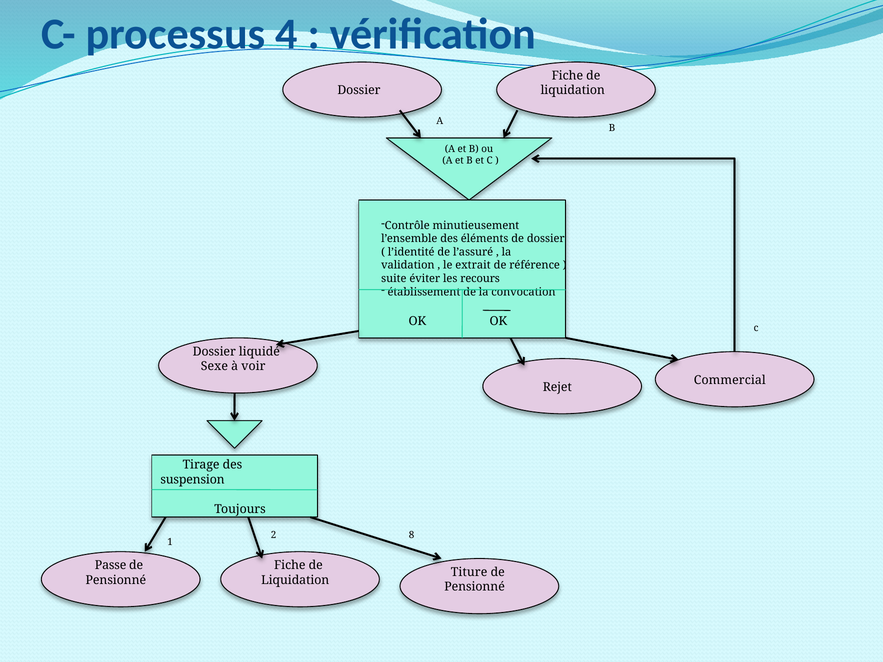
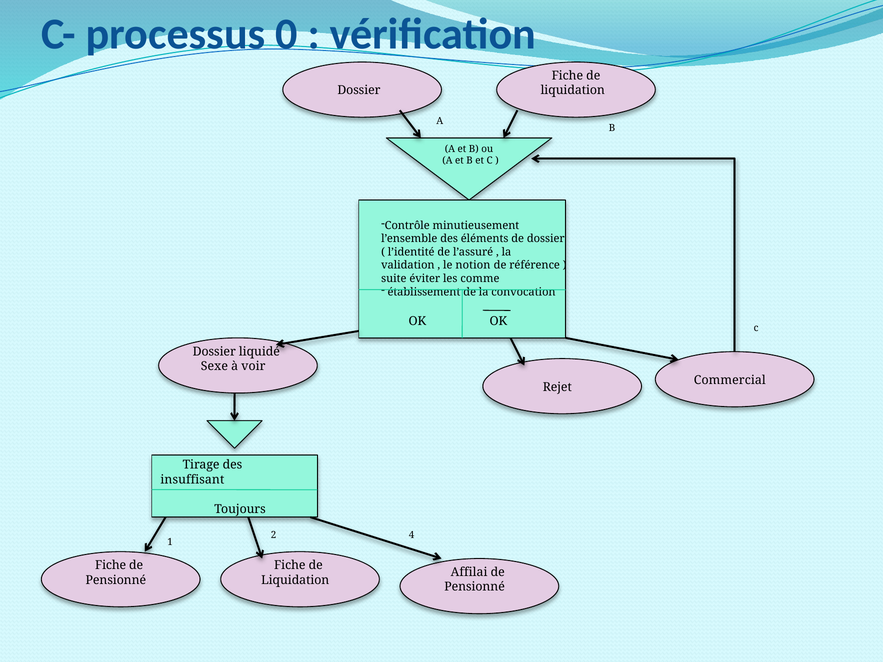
4: 4 -> 0 (286, 34)
extrait: extrait -> notion (473, 265)
recours: recours -> comme (480, 279)
suspension: suspension -> insuffisant (192, 480)
8: 8 -> 4 (411, 535)
Passe: Passe -> Fiche (111, 566)
Titure: Titure -> Affilai (469, 572)
